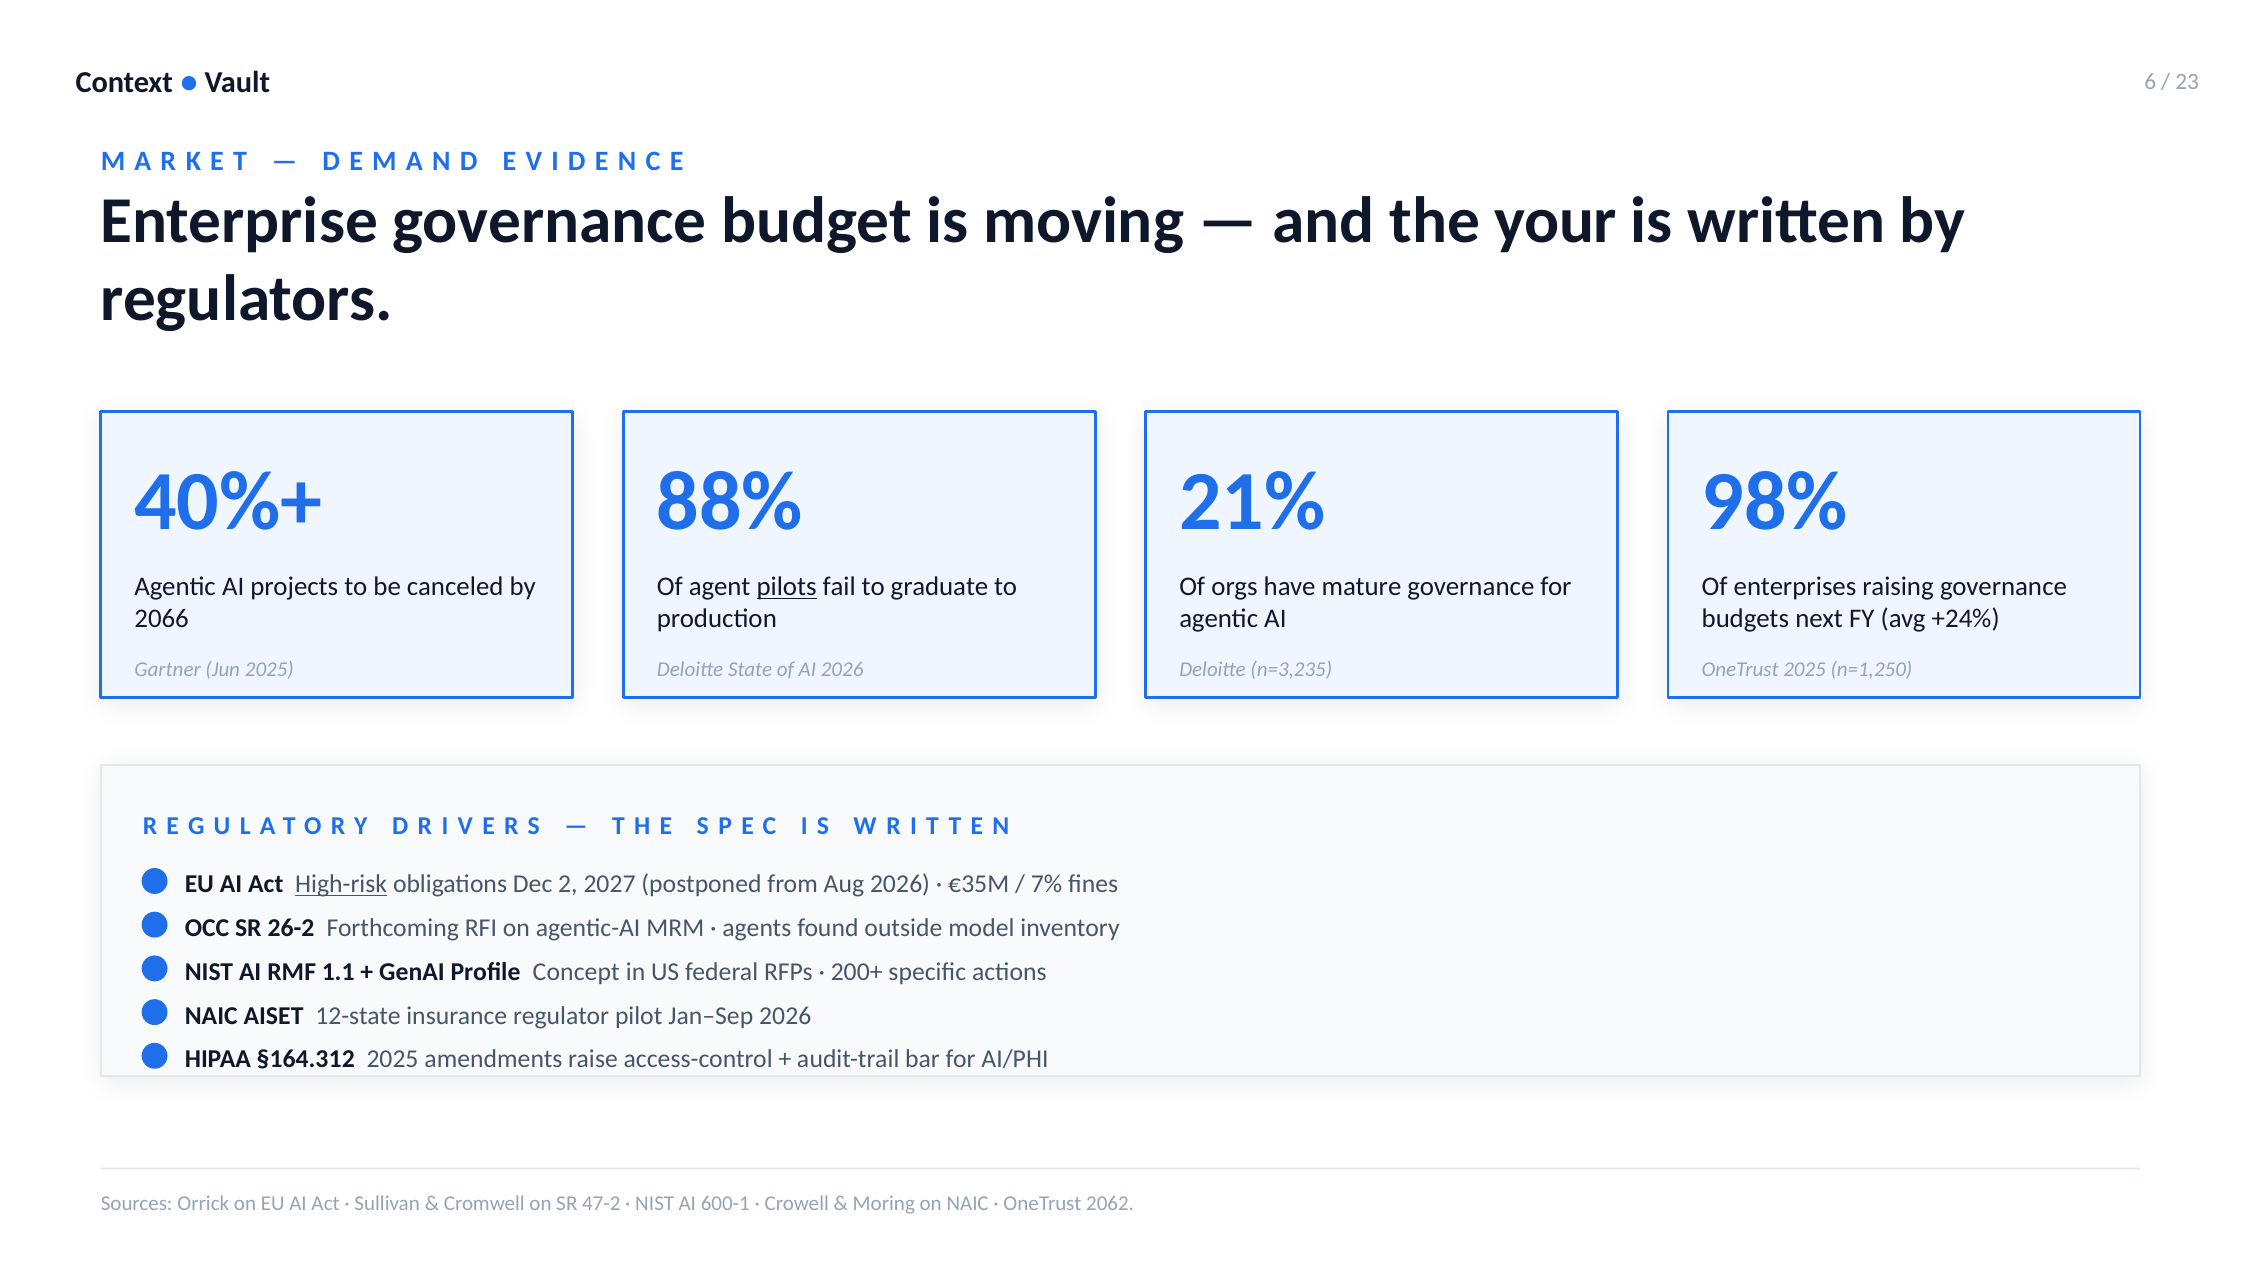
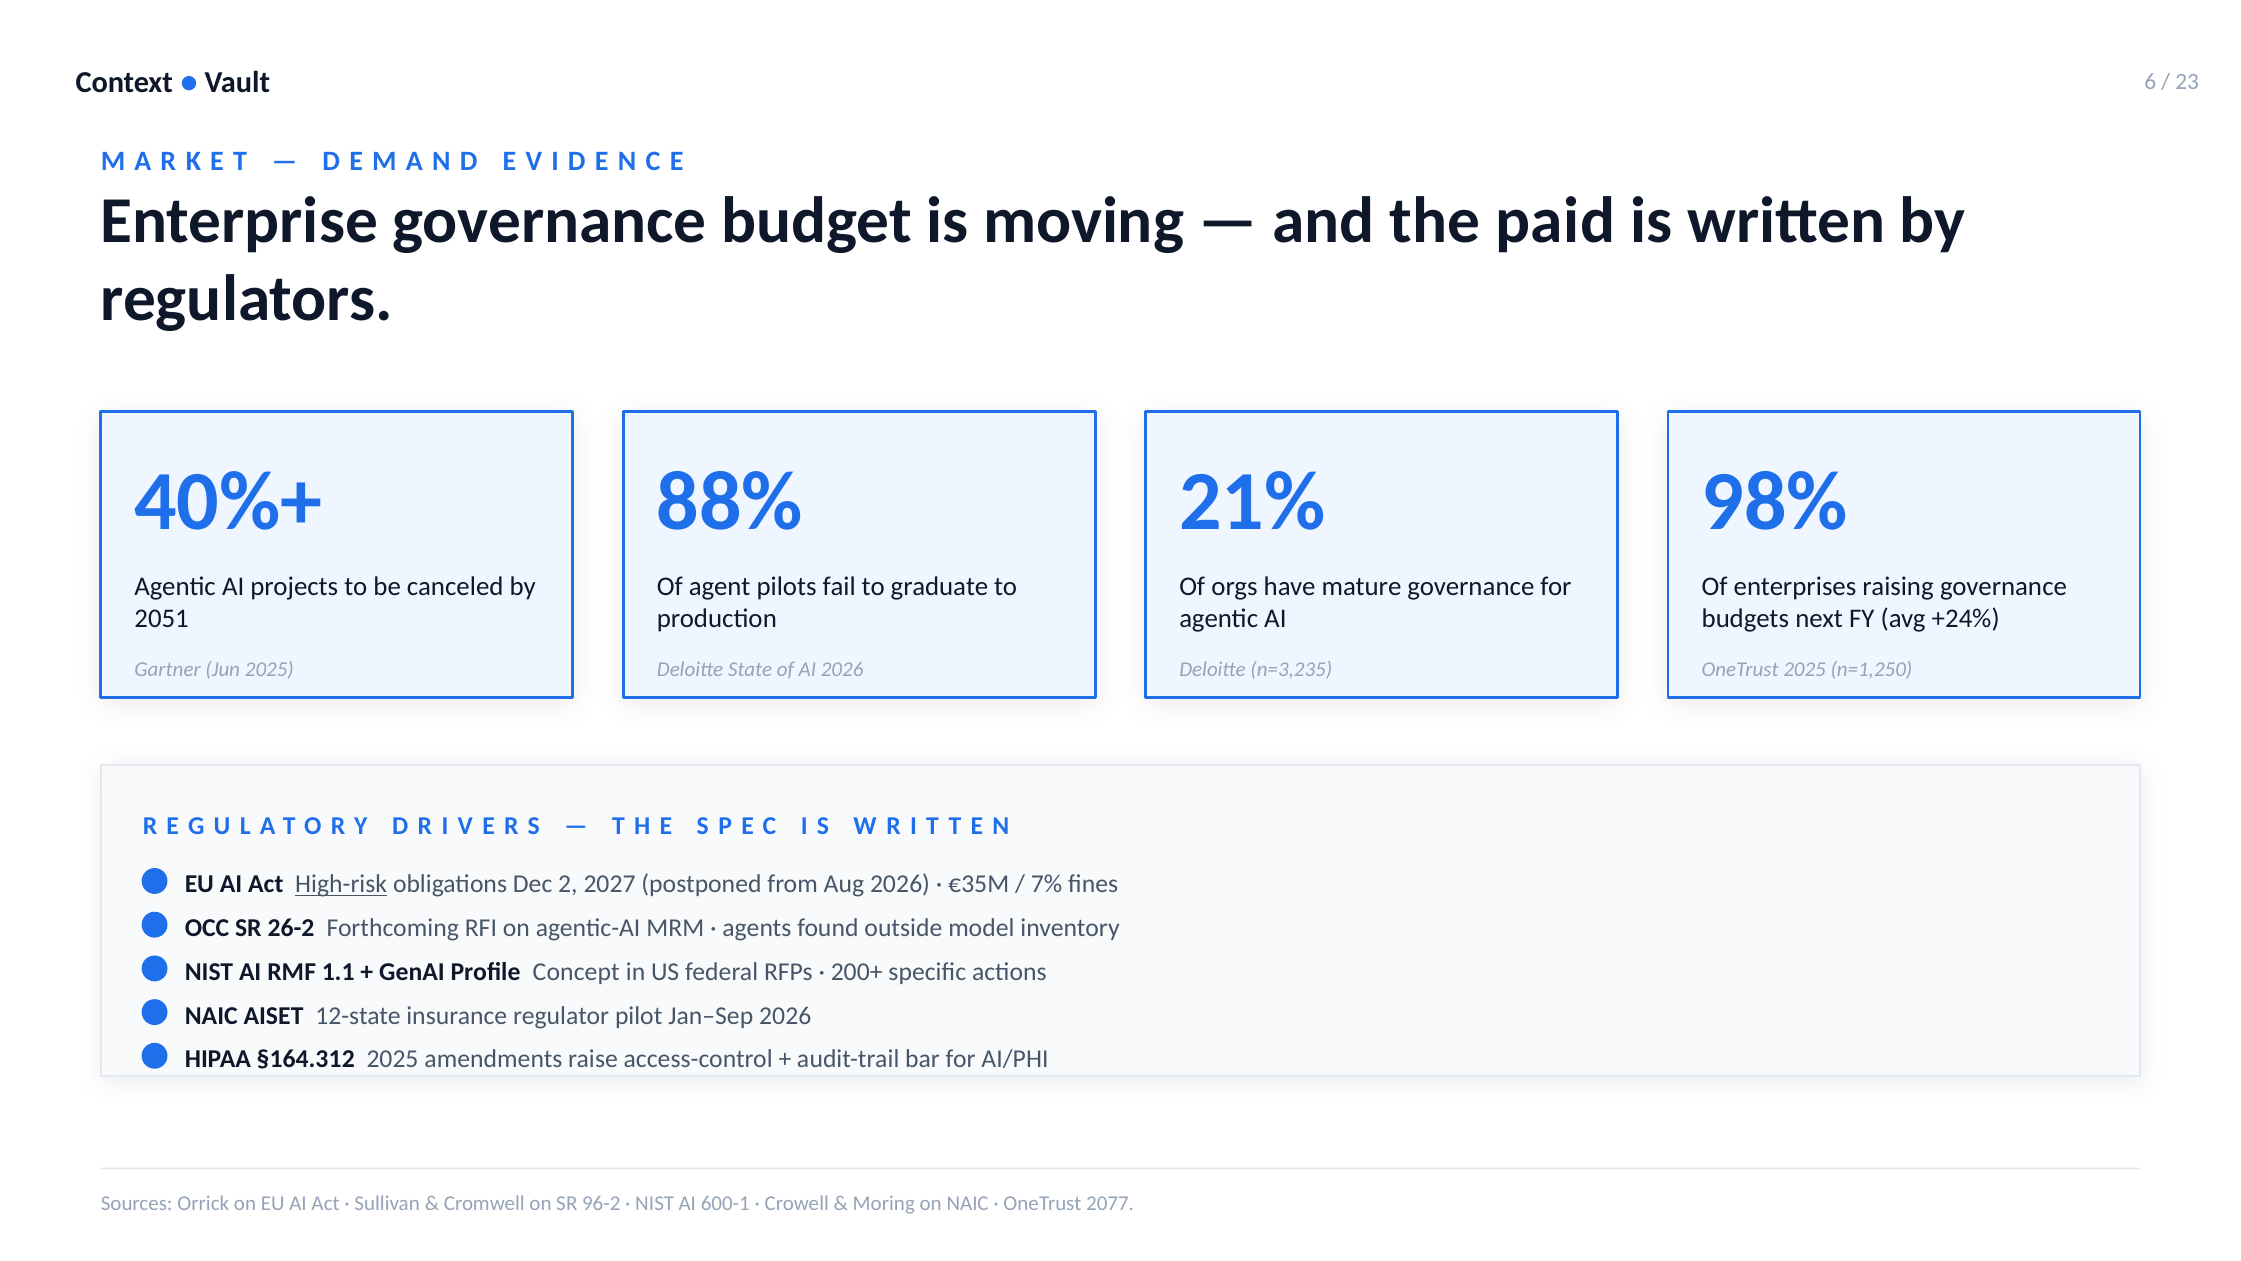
your: your -> paid (1555, 221)
pilots underline: present -> none (787, 587)
2066: 2066 -> 2051 (162, 619)
47-2: 47-2 -> 96-2 (601, 1203)
2062: 2062 -> 2077 (1110, 1203)
